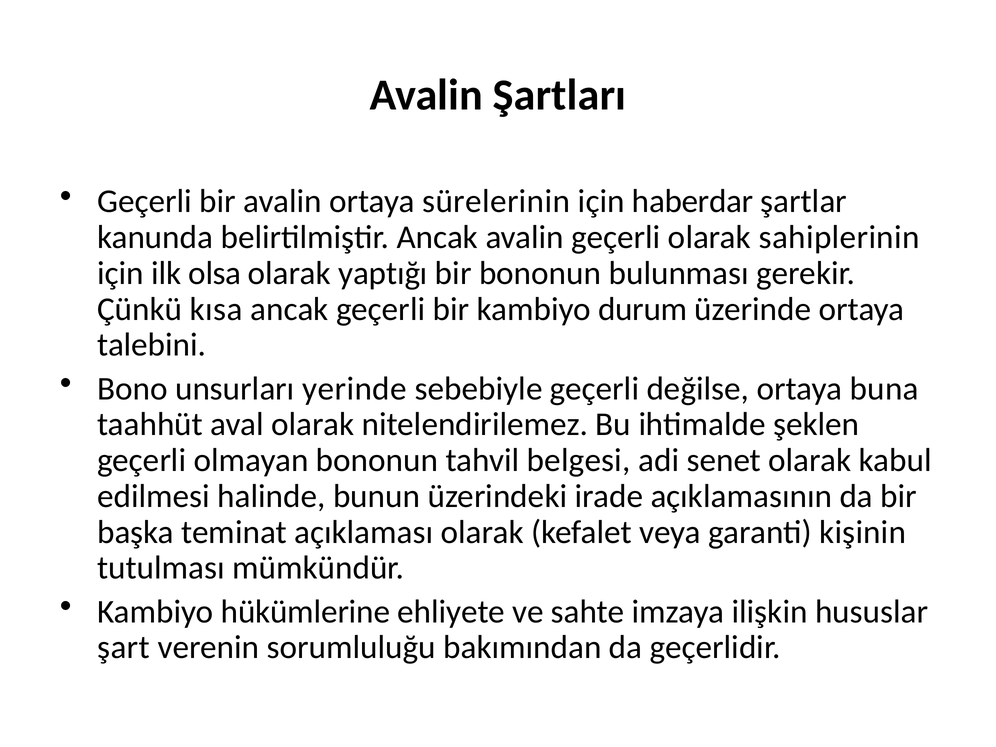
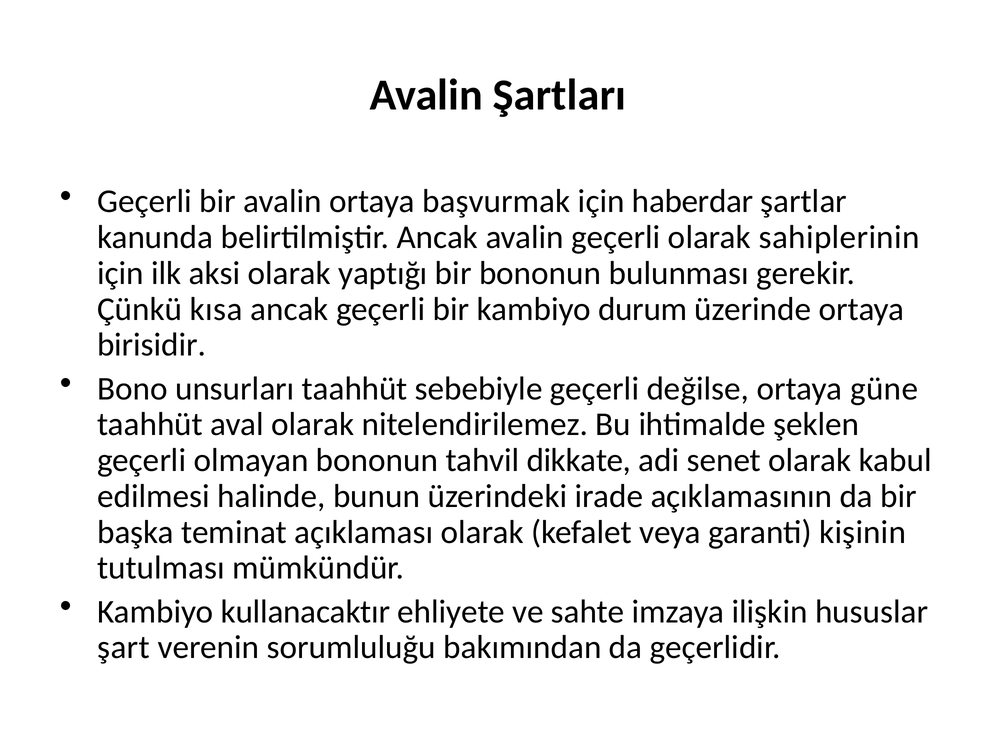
sürelerinin: sürelerinin -> başvurmak (496, 202)
olsa: olsa -> aksi (215, 273)
talebini: talebini -> birisidir (152, 345)
unsurları yerinde: yerinde -> taahhüt (355, 389)
buna: buna -> güne (884, 389)
belgesi: belgesi -> dikkate (579, 460)
hükümlerine: hükümlerine -> kullanacaktır (305, 612)
